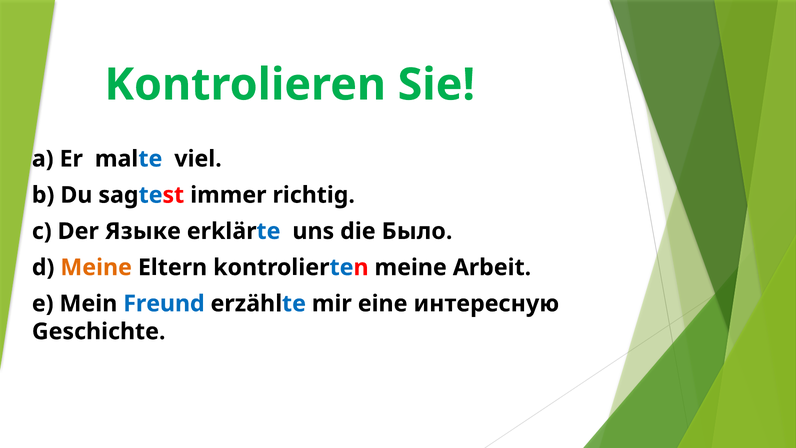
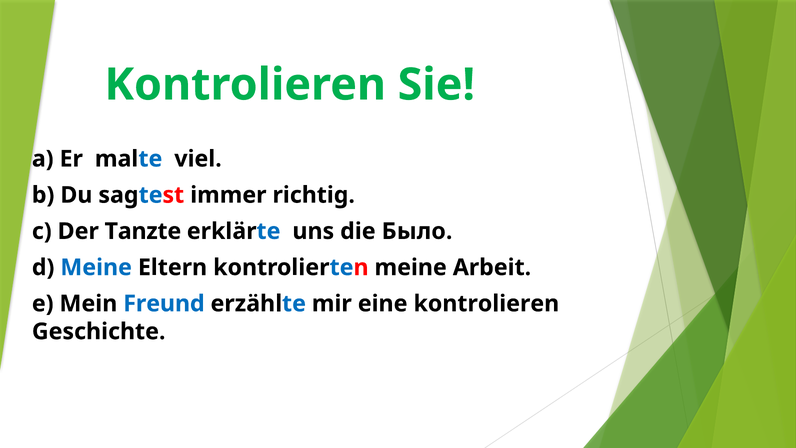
Языке: Языке -> Tanzte (143, 231)
Meine colour: orange -> blue (96, 267)
eine интересную: интересную -> kontrolieren (486, 303)
